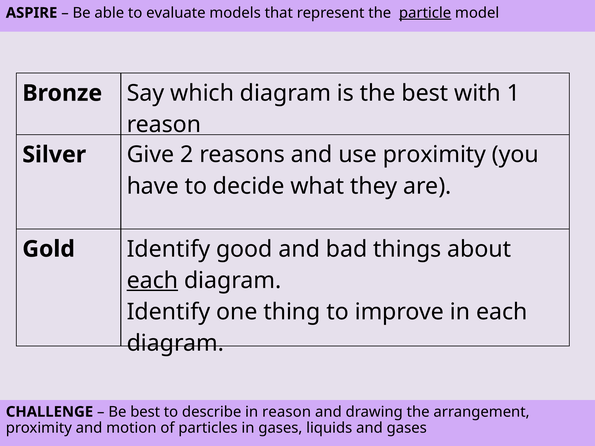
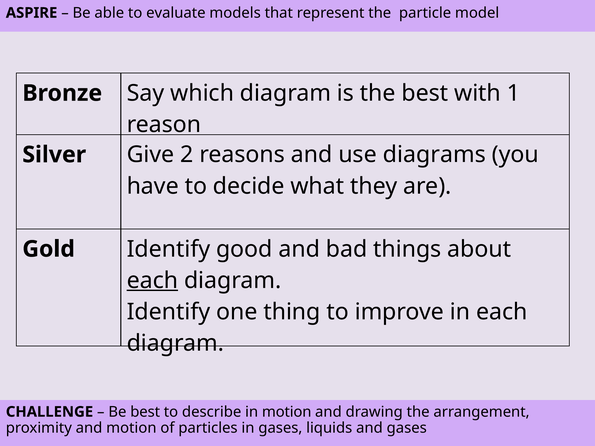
particle underline: present -> none (425, 13)
use proximity: proximity -> diagrams (434, 155)
in reason: reason -> motion (287, 412)
